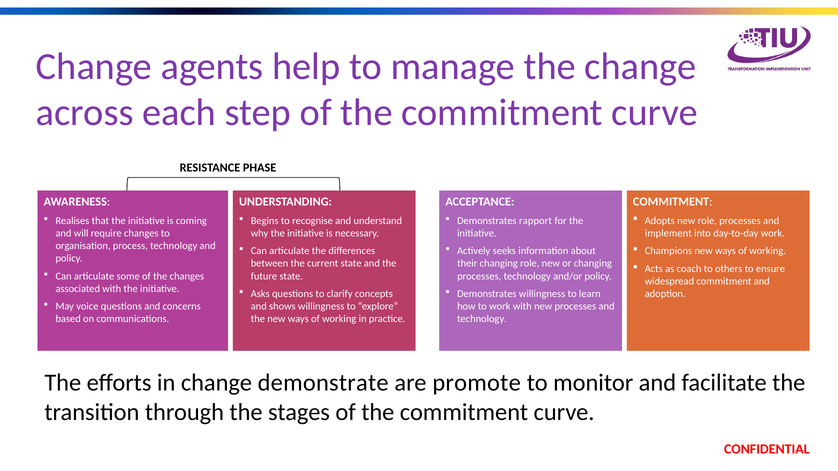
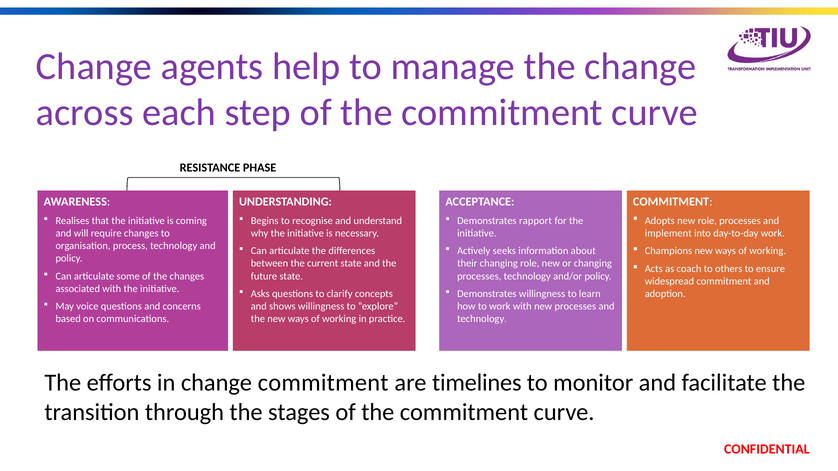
change demonstrate: demonstrate -> commitment (323, 383)
promote: promote -> timelines (477, 383)
